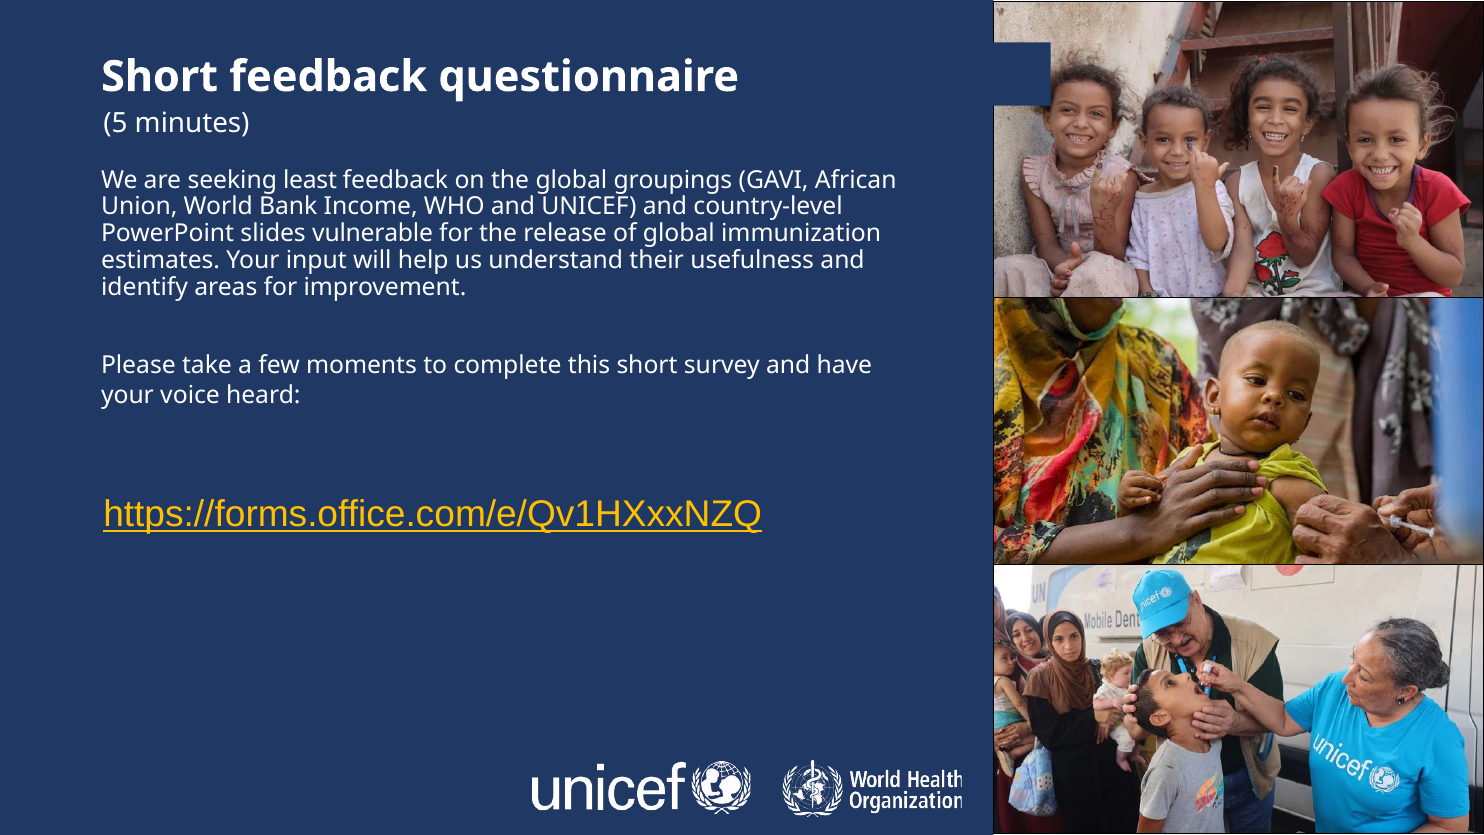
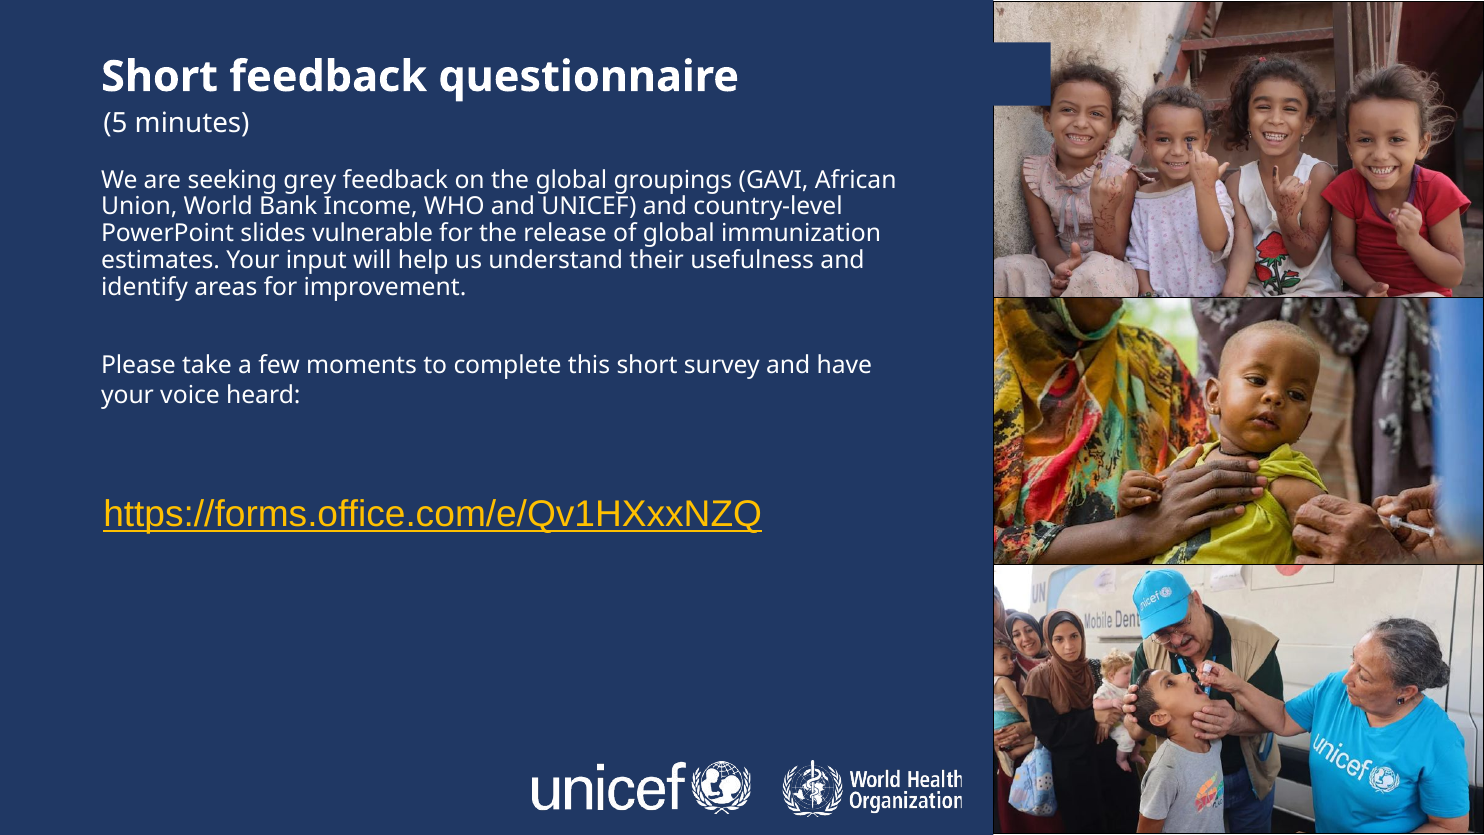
least: least -> grey (310, 180)
